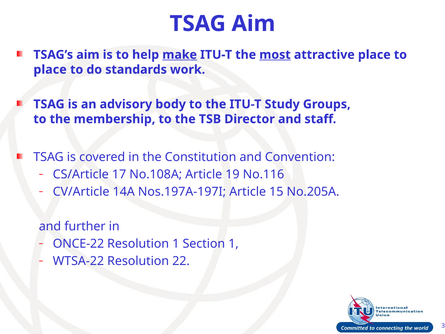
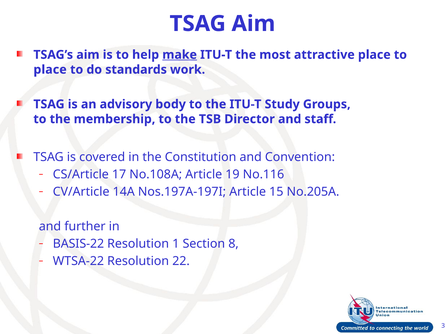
most underline: present -> none (275, 55)
ONCE-22: ONCE-22 -> BASIS-22 (78, 244)
Section 1: 1 -> 8 (234, 244)
